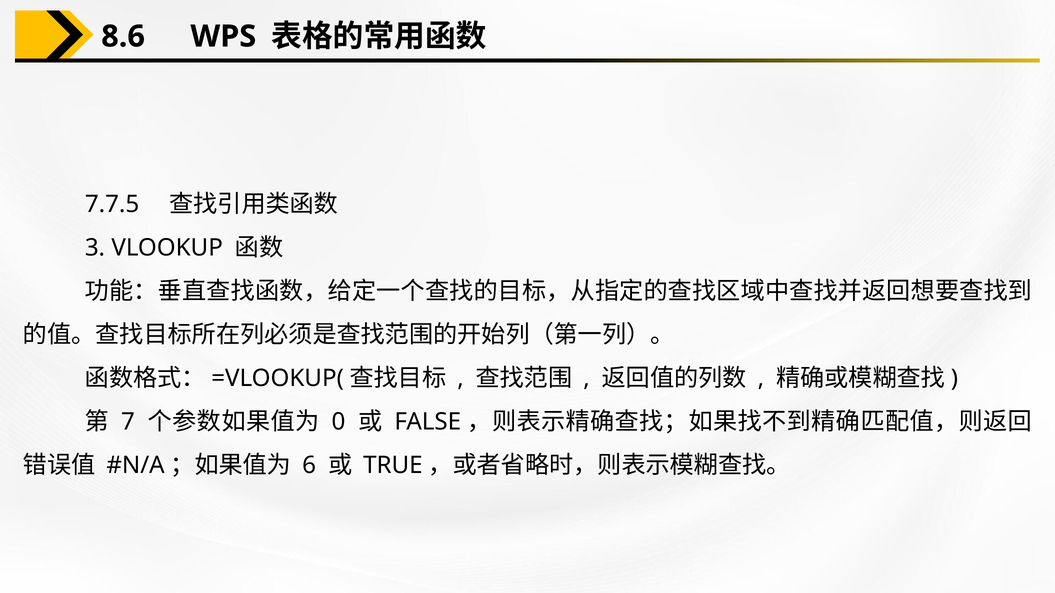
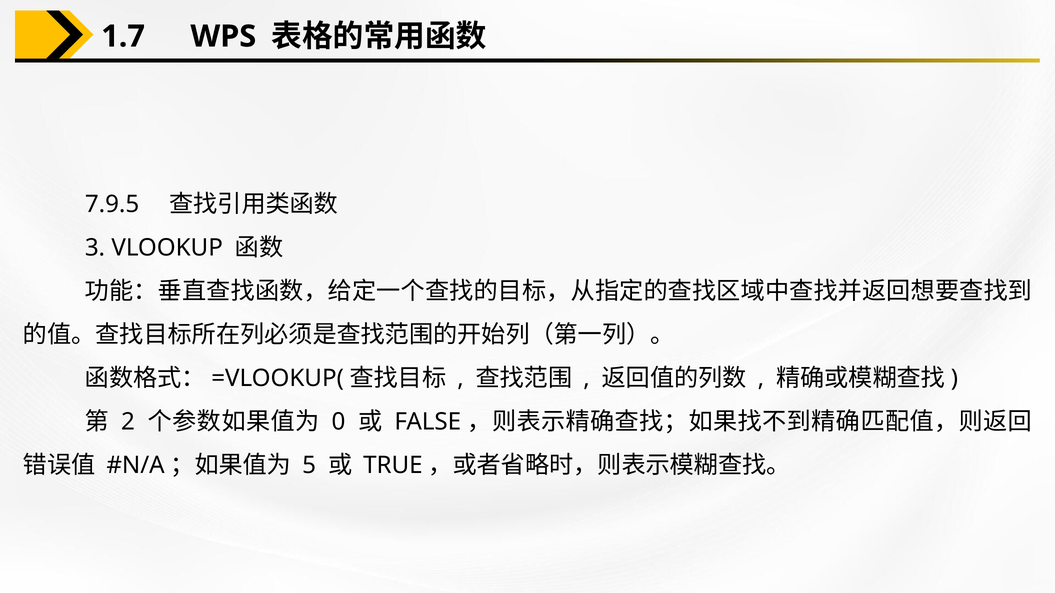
8.6: 8.6 -> 1.7 (123, 36)
7.7.5: 7.7.5 -> 7.9.5 (112, 204)
7: 7 -> 2 (128, 422)
6: 6 -> 5 (309, 465)
